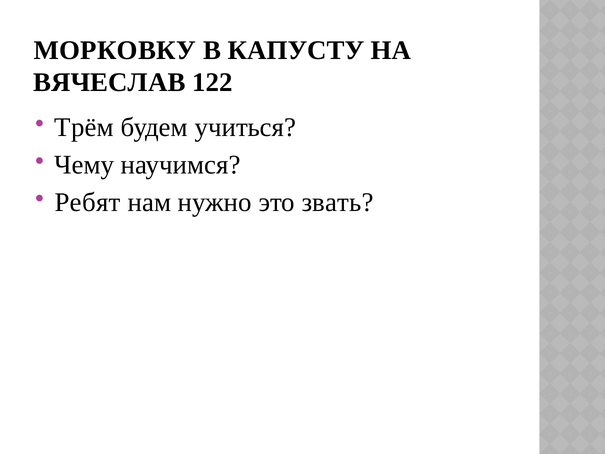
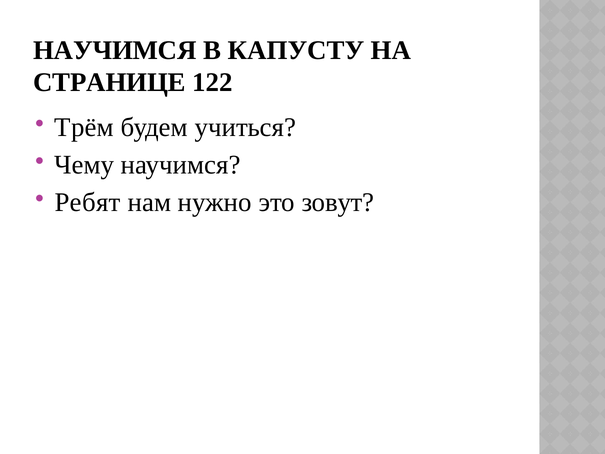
МОРКОВКУ: МОРКОВКУ -> НАУЧИМСЯ (115, 50)
ВЯЧЕСЛАВ: ВЯЧЕСЛАВ -> СТРАНИЦЕ (109, 83)
звать: звать -> зовут (338, 202)
